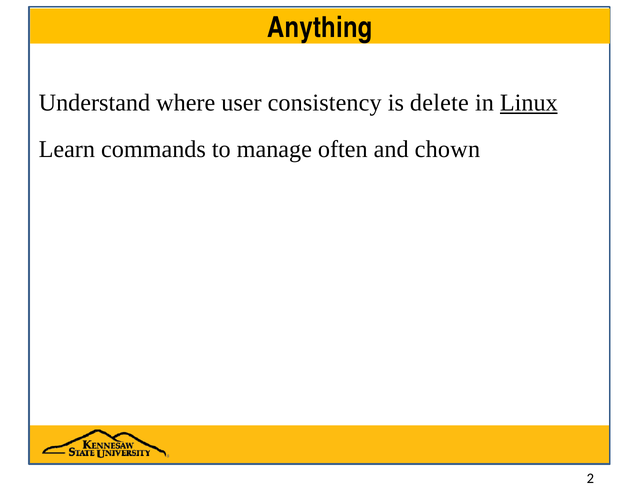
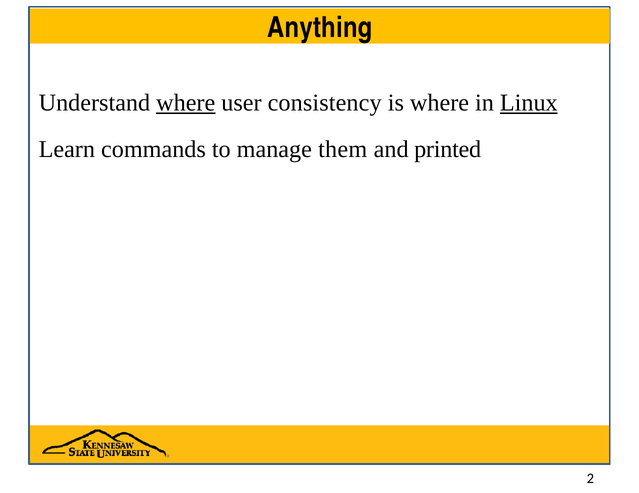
where underline: none -> present (186, 103)
is delete: delete -> where (440, 103)
often: often -> them (343, 149)
chown: chown -> printed (448, 149)
